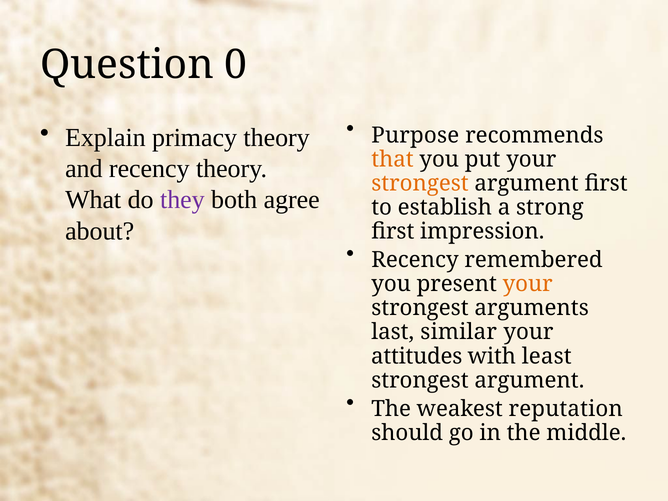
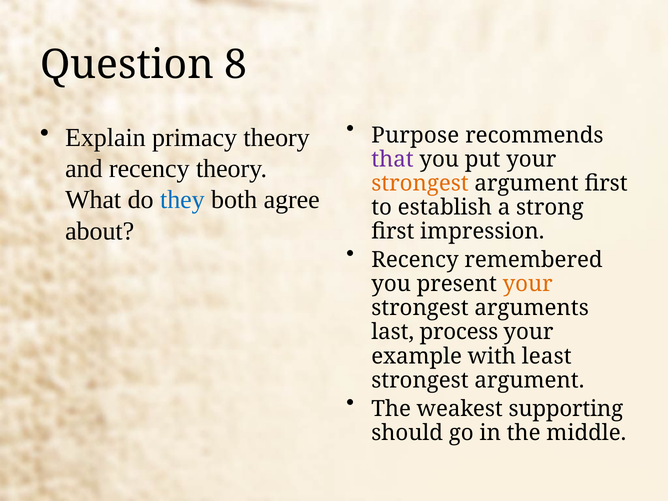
0: 0 -> 8 (236, 65)
that colour: orange -> purple (392, 159)
they colour: purple -> blue (182, 200)
similar: similar -> process (459, 332)
attitudes: attitudes -> example (417, 356)
reputation: reputation -> supporting (566, 409)
